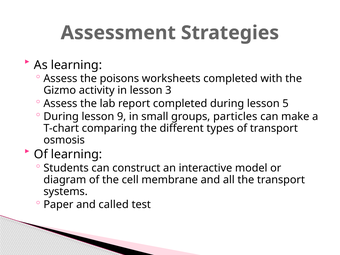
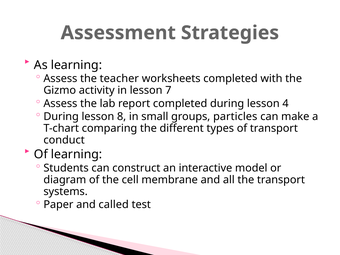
poisons: poisons -> teacher (119, 79)
3: 3 -> 7 (168, 90)
5: 5 -> 4 (286, 103)
9: 9 -> 8 (122, 117)
osmosis: osmosis -> conduct (64, 140)
